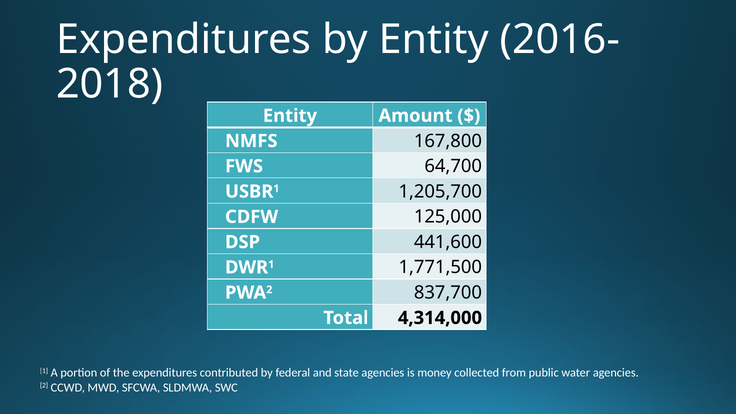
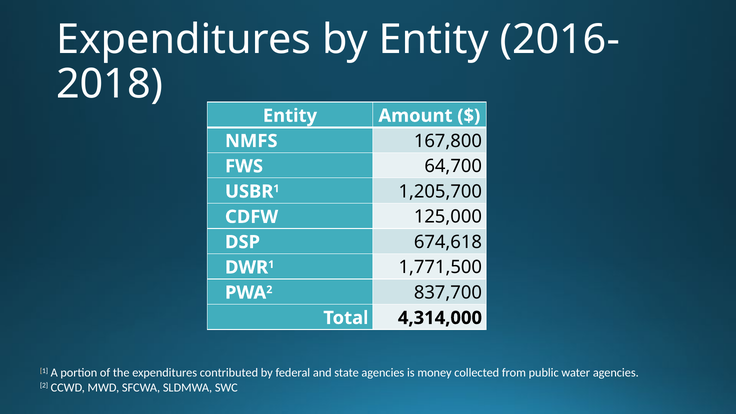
441,600: 441,600 -> 674,618 (448, 242)
